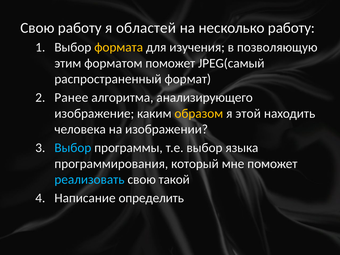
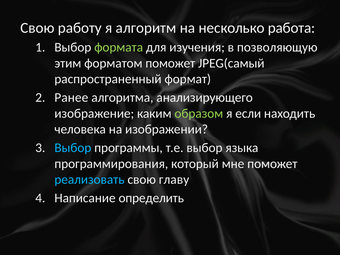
областей: областей -> алгоритм (146, 28)
несколько работу: работу -> работа (291, 28)
формата colour: yellow -> light green (119, 47)
образом colour: yellow -> light green (199, 113)
этой: этой -> если (248, 113)
такой: такой -> главу (174, 180)
